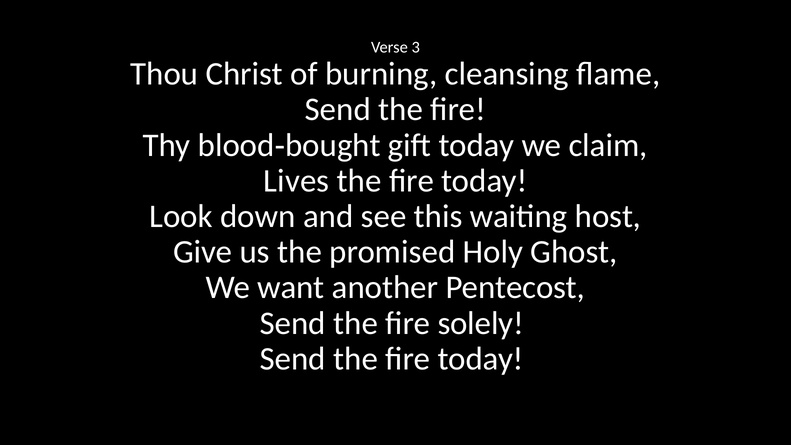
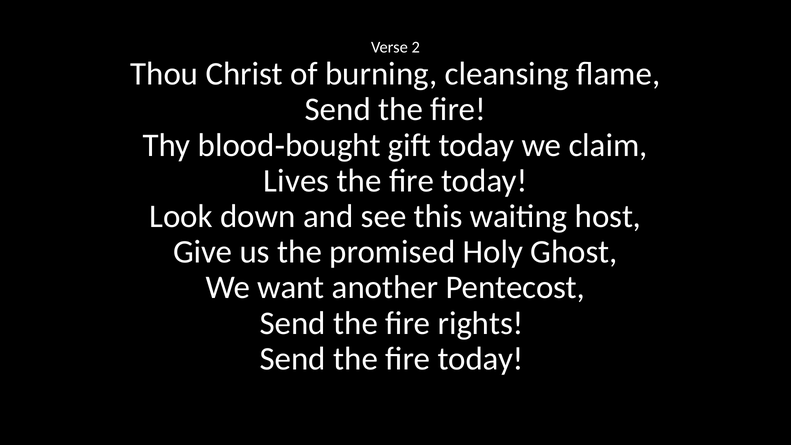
3: 3 -> 2 (416, 47)
solely: solely -> rights (481, 323)
